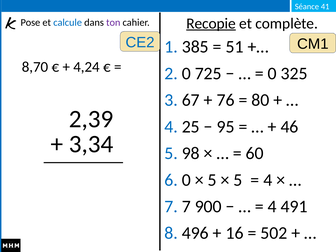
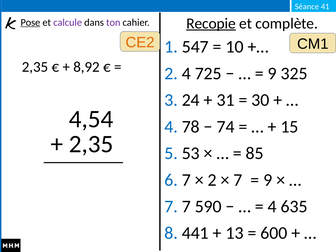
Pose underline: none -> present (30, 22)
calcule colour: blue -> purple (68, 22)
CE2 colour: blue -> orange (140, 42)
385: 385 -> 547 (195, 47)
51: 51 -> 10 (235, 47)
8,70: 8,70 -> 2,35 (35, 67)
4,24: 4,24 -> 8,92 (87, 67)
2 0: 0 -> 4 (186, 73)
0: 0 -> 9 (272, 73)
67: 67 -> 24 (191, 100)
76: 76 -> 31 (226, 100)
80: 80 -> 30 (260, 100)
2,39: 2,39 -> 4,54 (91, 119)
25: 25 -> 78 (191, 127)
95: 95 -> 74 (226, 127)
46: 46 -> 15 (289, 127)
3,34: 3,34 -> 2,35 (91, 144)
98: 98 -> 53 (191, 153)
60: 60 -> 85 (255, 153)
6 0: 0 -> 7 (186, 180)
5: 5 -> 2 (212, 180)
5: 5 -> 7 (238, 180)
4: 4 -> 9 (268, 180)
900: 900 -> 590 (208, 207)
491: 491 -> 635 (294, 207)
496: 496 -> 441 (195, 233)
16: 16 -> 13 (235, 233)
502: 502 -> 600 (274, 233)
